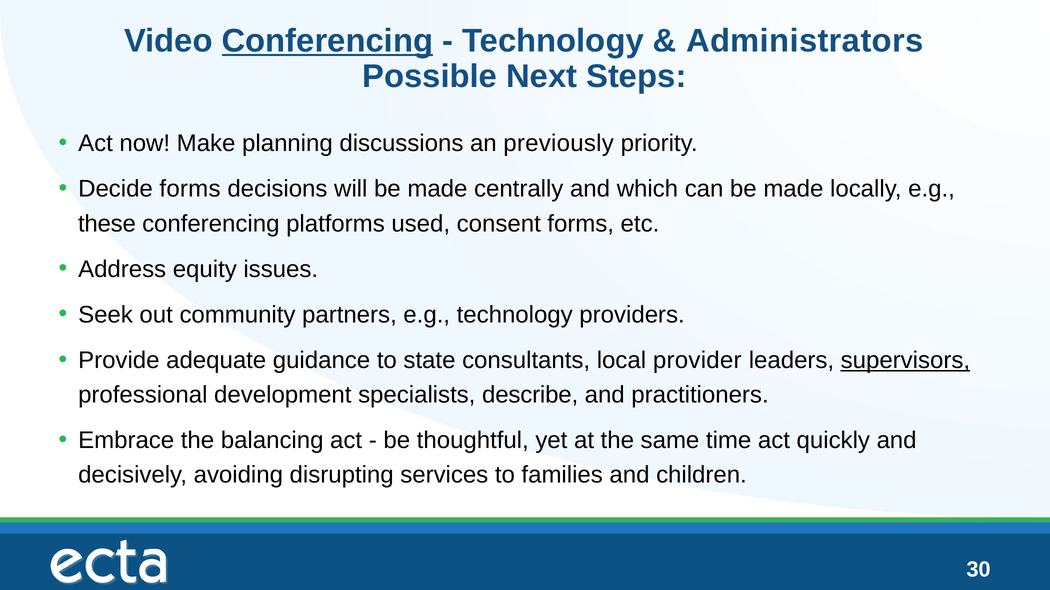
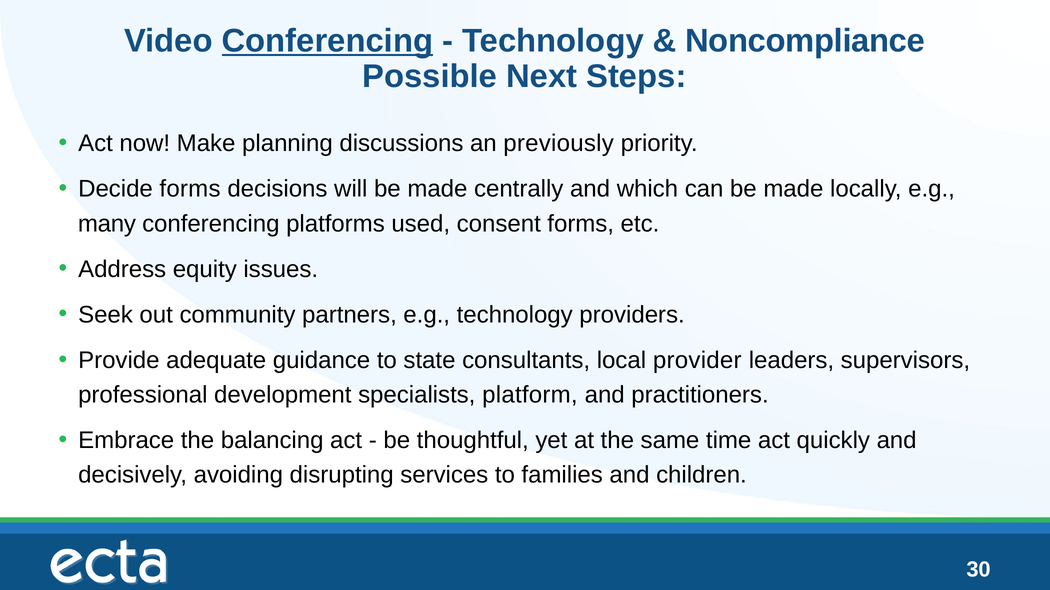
Administrators: Administrators -> Noncompliance (805, 41)
these: these -> many (107, 224)
supervisors underline: present -> none (905, 361)
describe: describe -> platform (530, 395)
